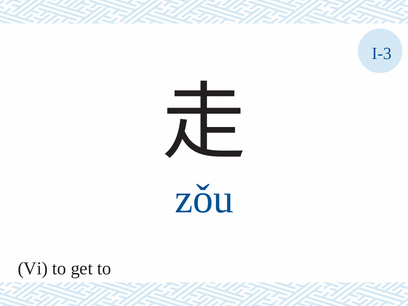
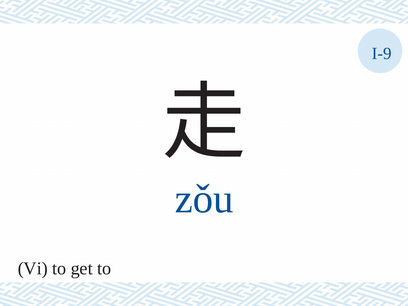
I-3: I-3 -> I-9 (382, 53)
